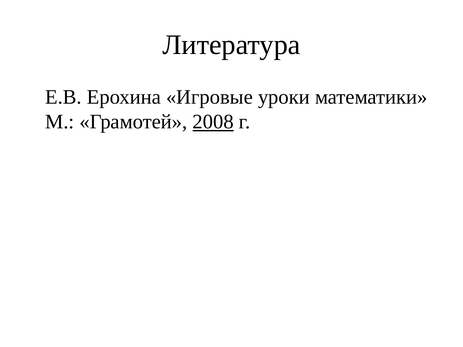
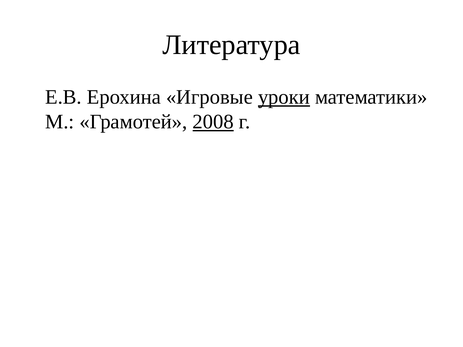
уроки underline: none -> present (284, 97)
